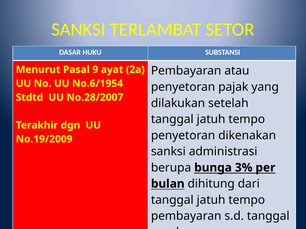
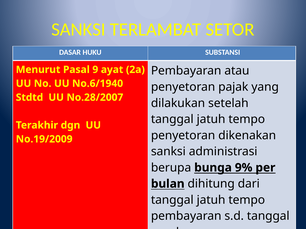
No.6/1954: No.6/1954 -> No.6/1940 (98, 84)
3%: 3% -> 9% (244, 168)
